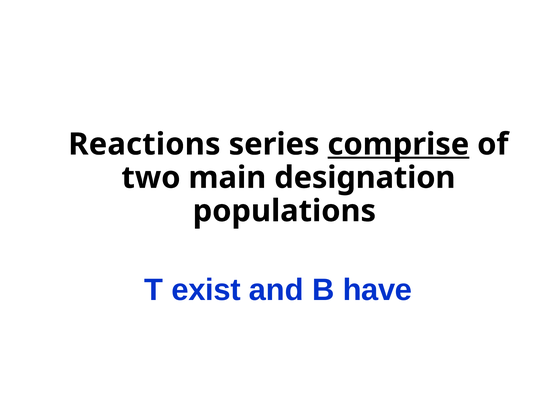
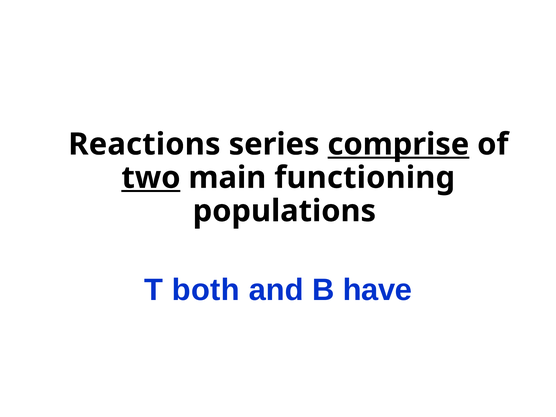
two underline: none -> present (151, 178)
designation: designation -> functioning (365, 178)
exist: exist -> both (206, 290)
